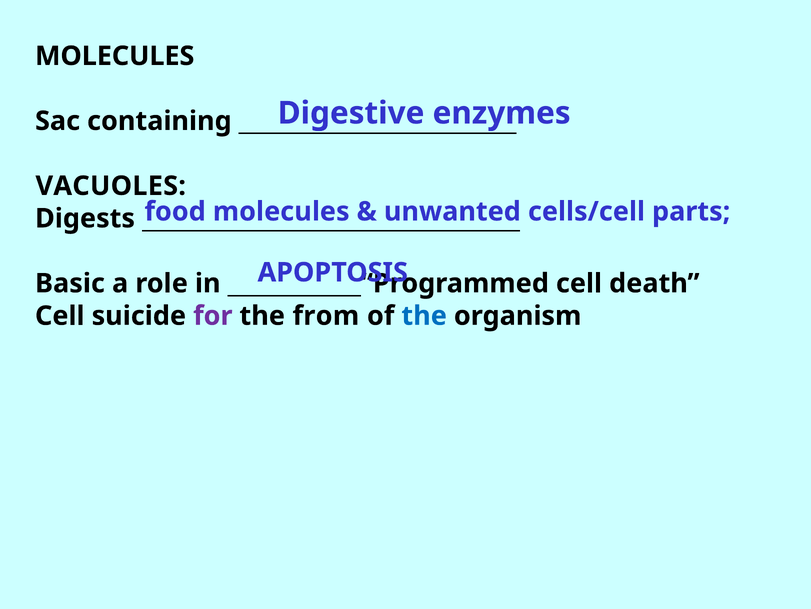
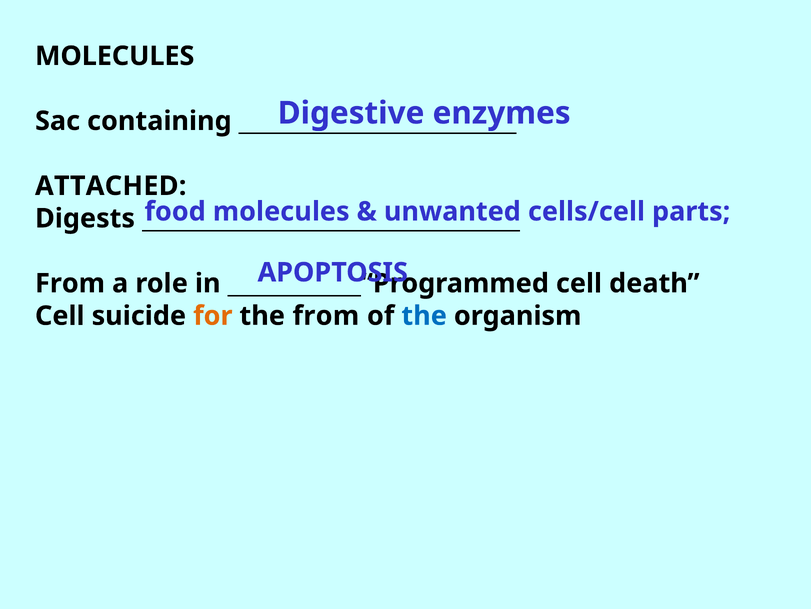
VACUOLES: VACUOLES -> ATTACHED (111, 186)
Basic: Basic -> From (70, 283)
for colour: purple -> orange (213, 316)
